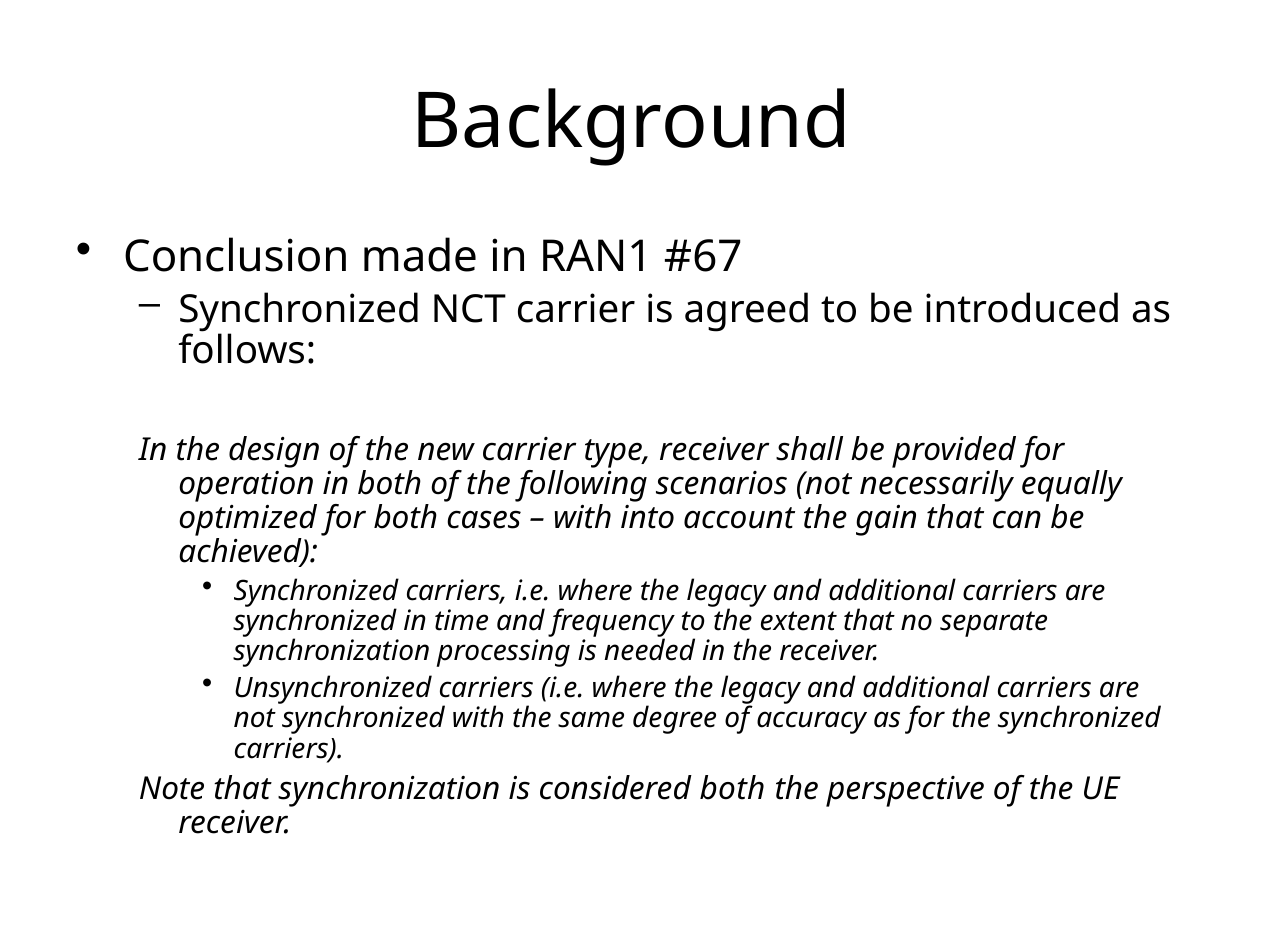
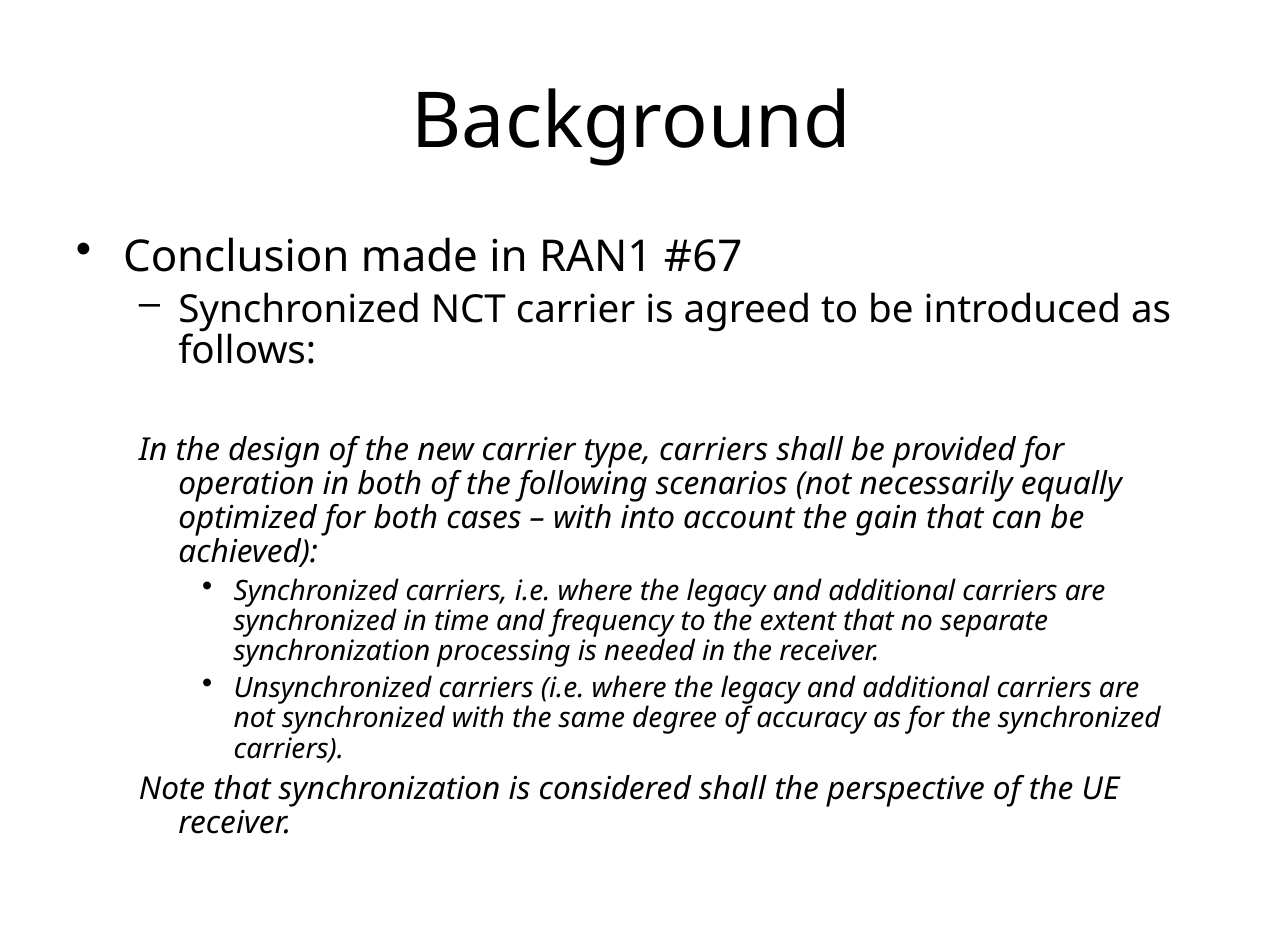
type receiver: receiver -> carriers (714, 450)
considered both: both -> shall (732, 789)
